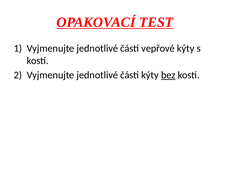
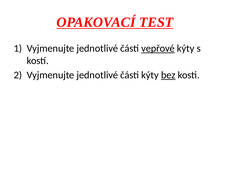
vepřové underline: none -> present (158, 48)
